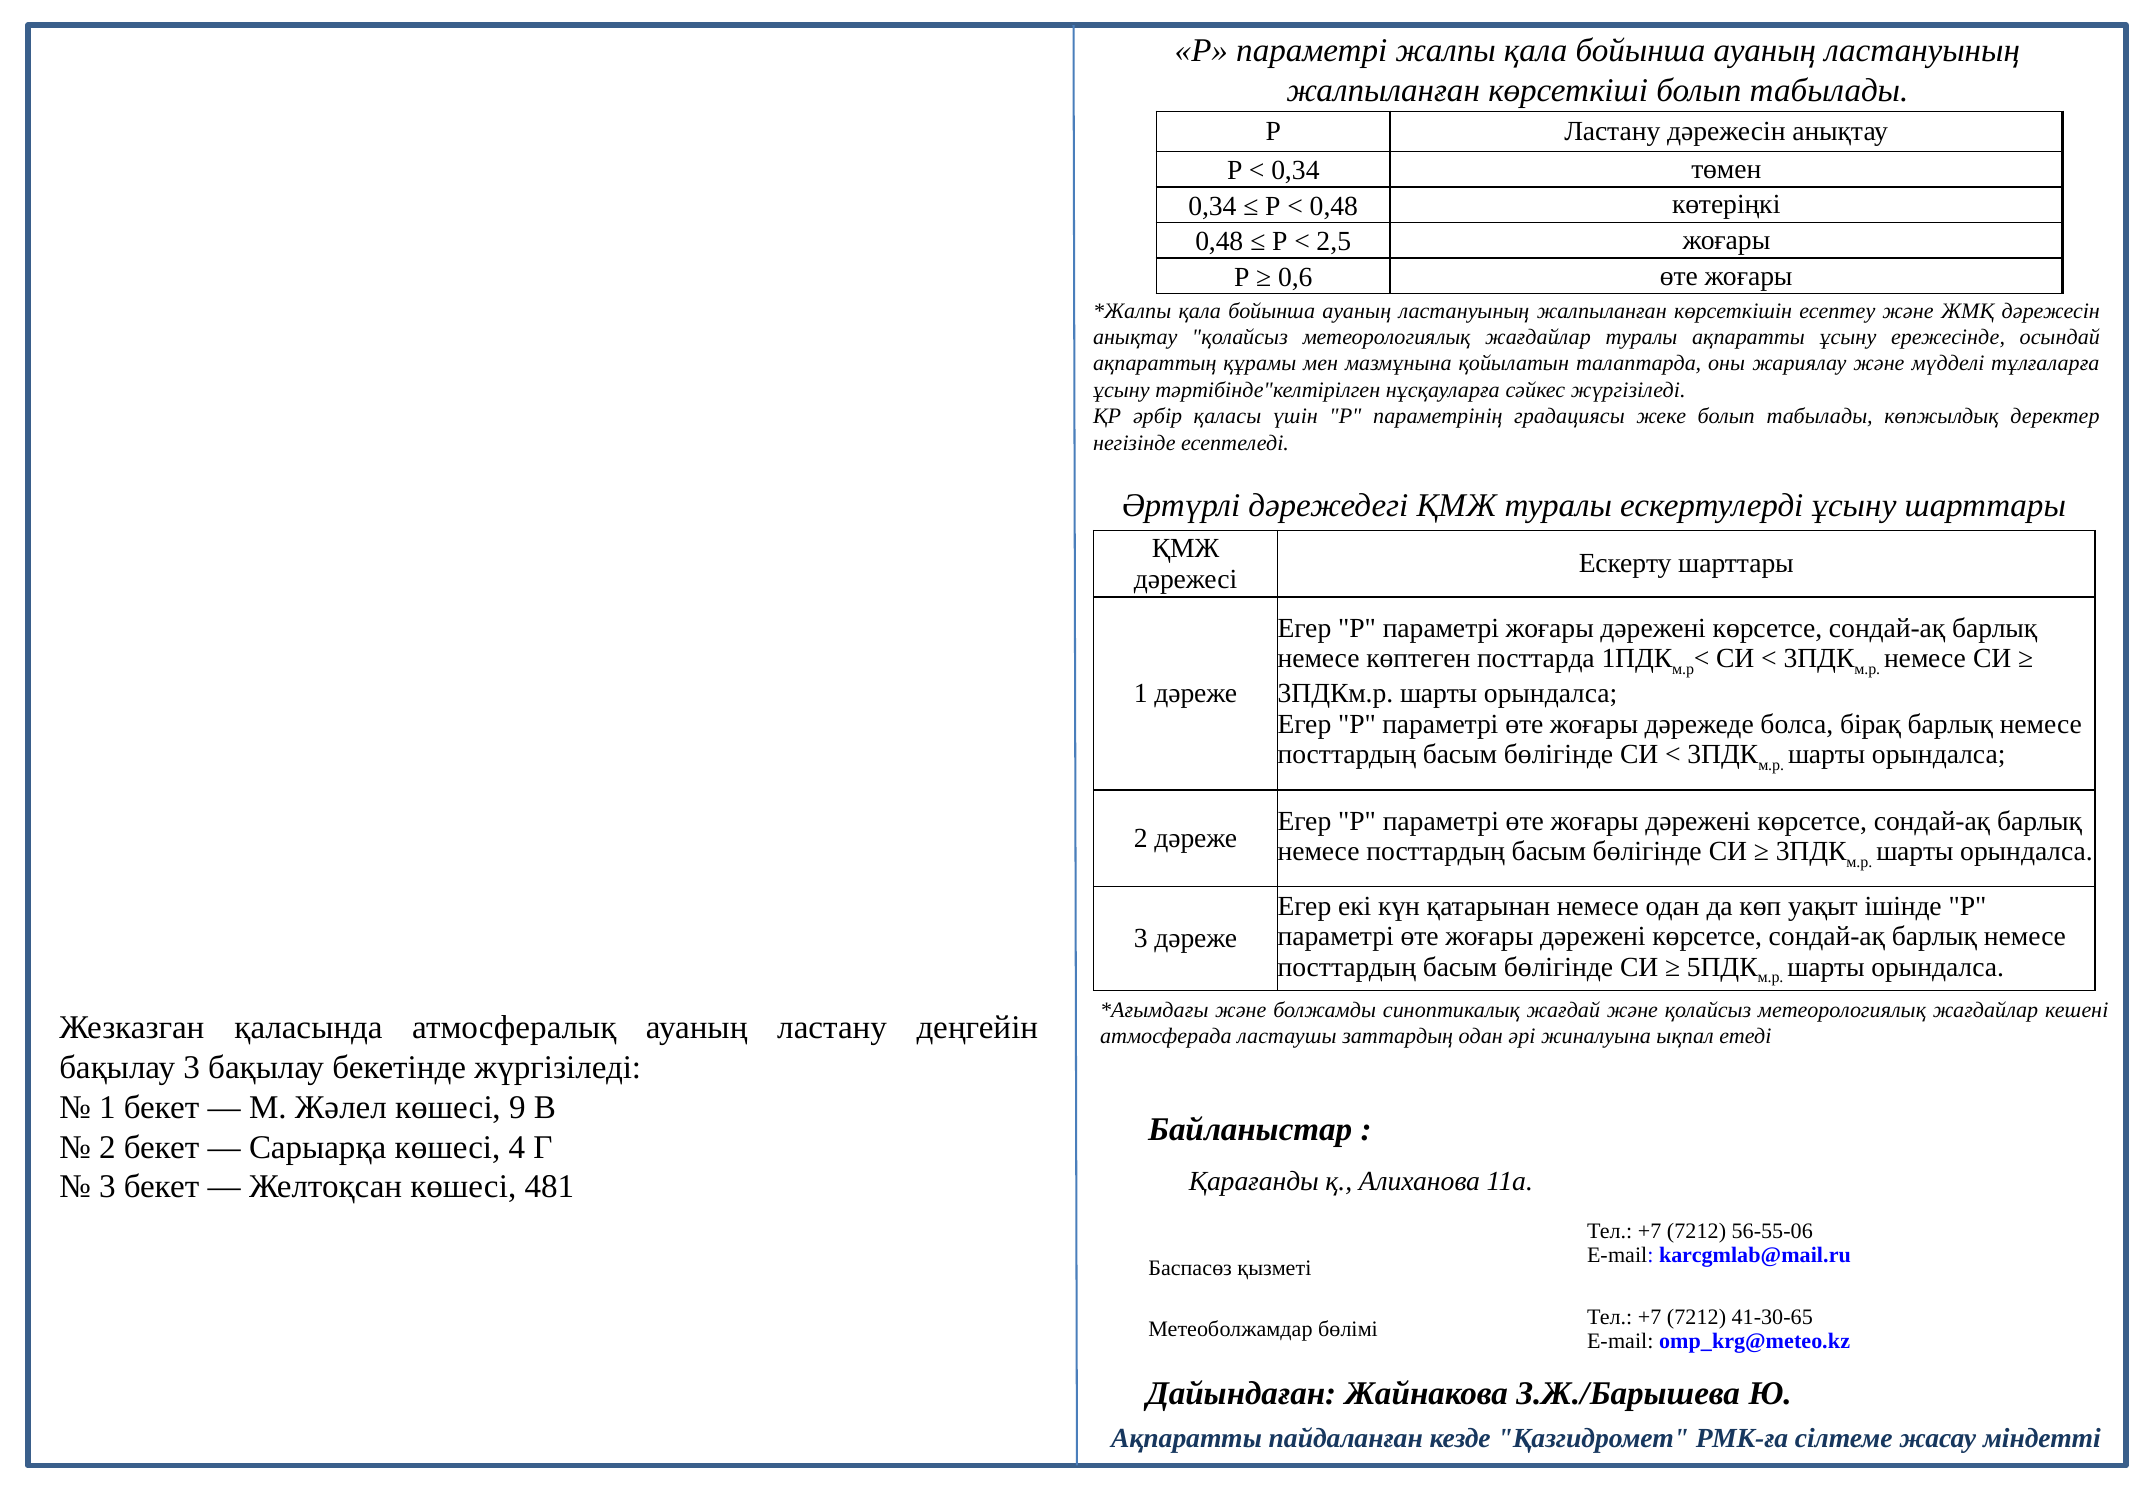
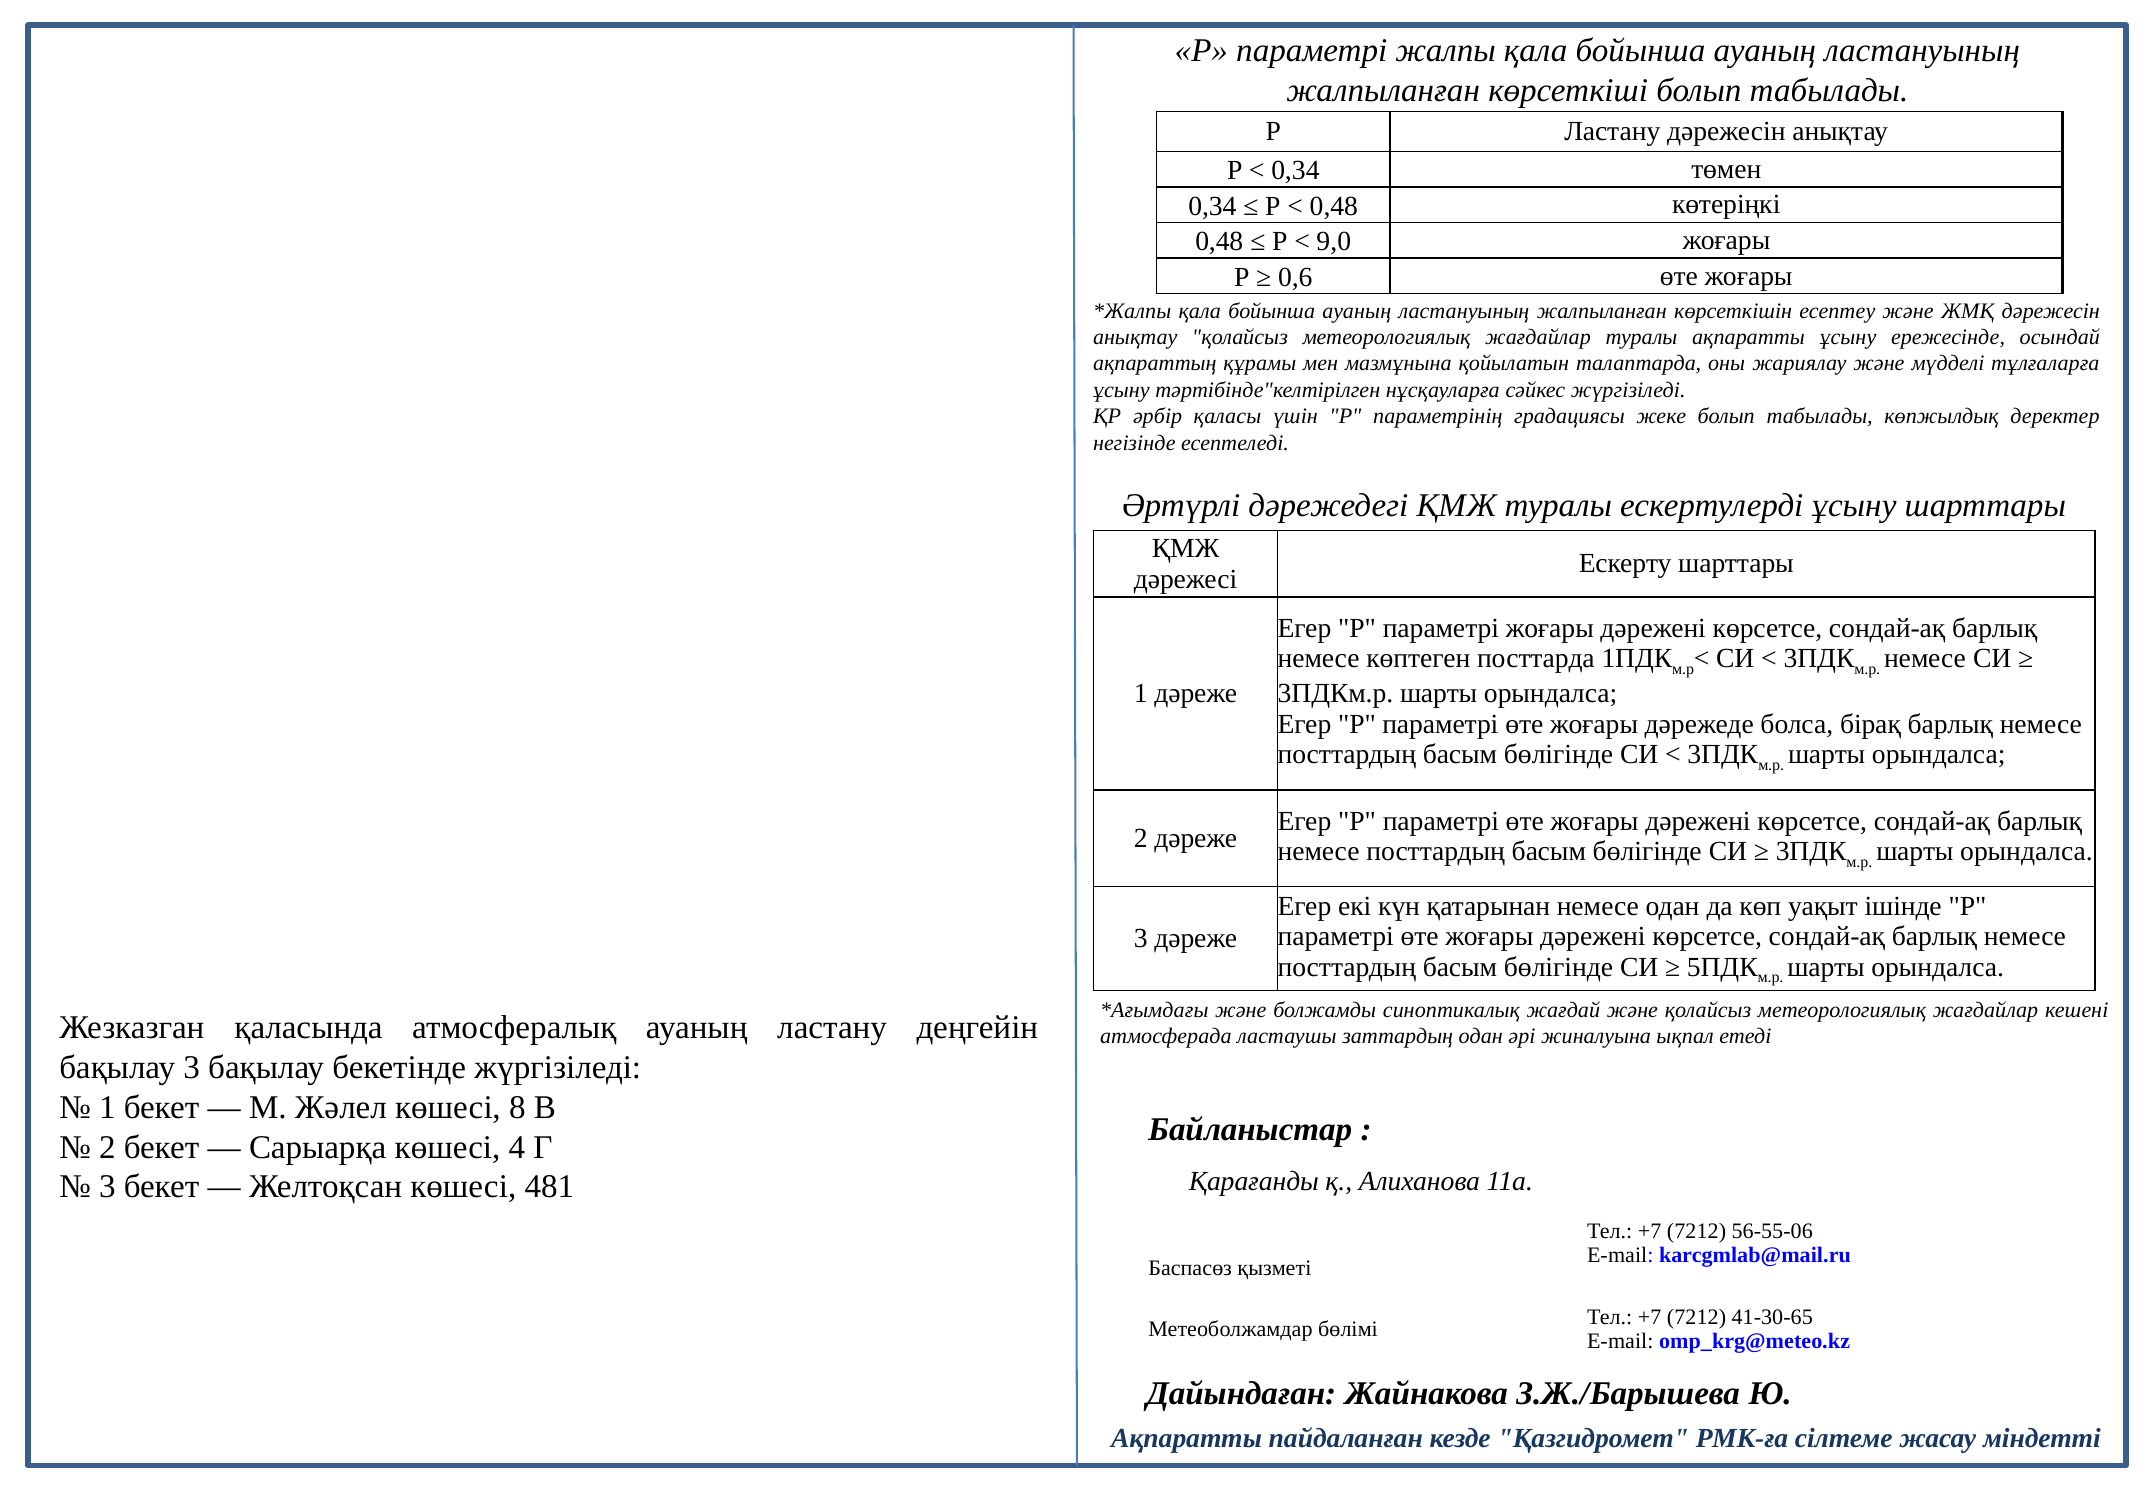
2,5: 2,5 -> 9,0 (1334, 242)
9: 9 -> 8 (517, 1108)
